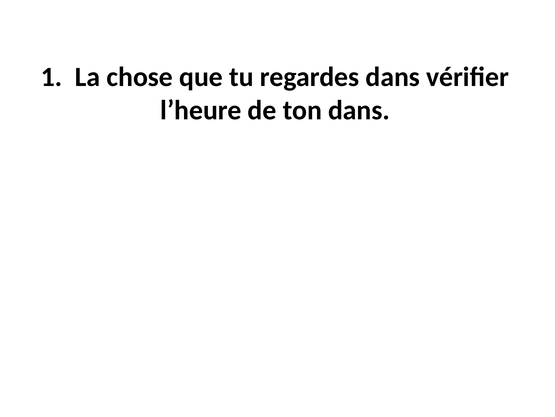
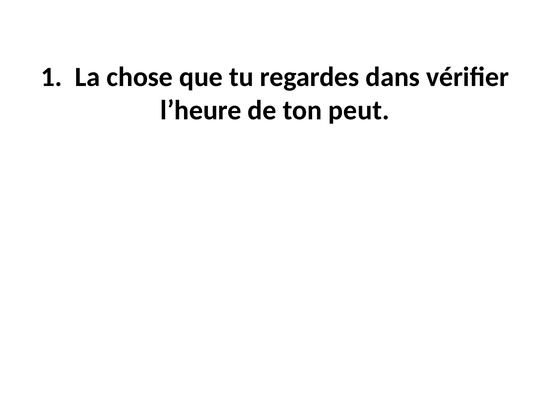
ton dans: dans -> peut (359, 110)
